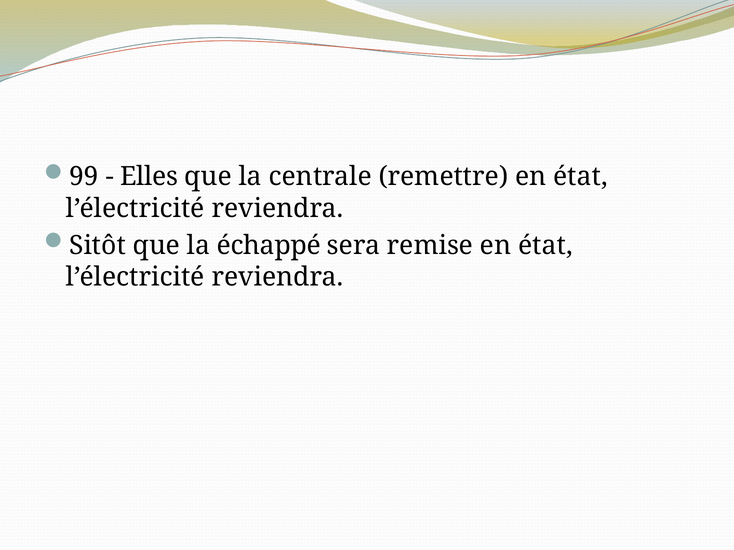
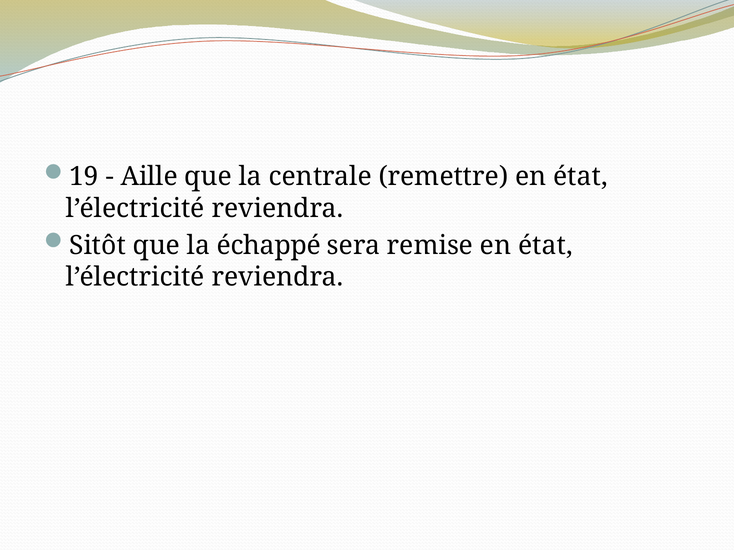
99: 99 -> 19 (84, 177)
Elles: Elles -> Aille (149, 177)
